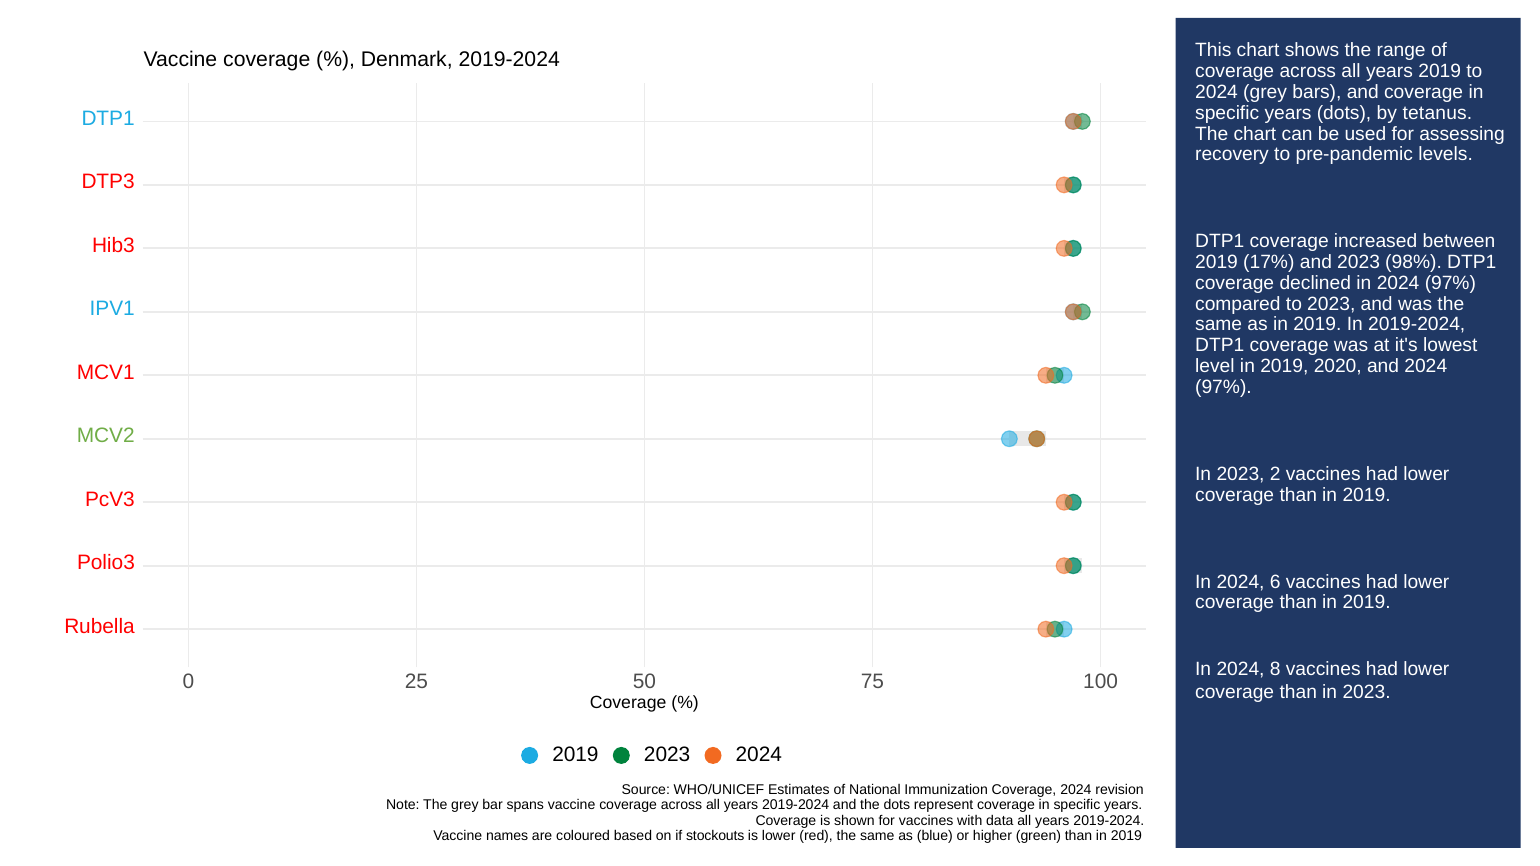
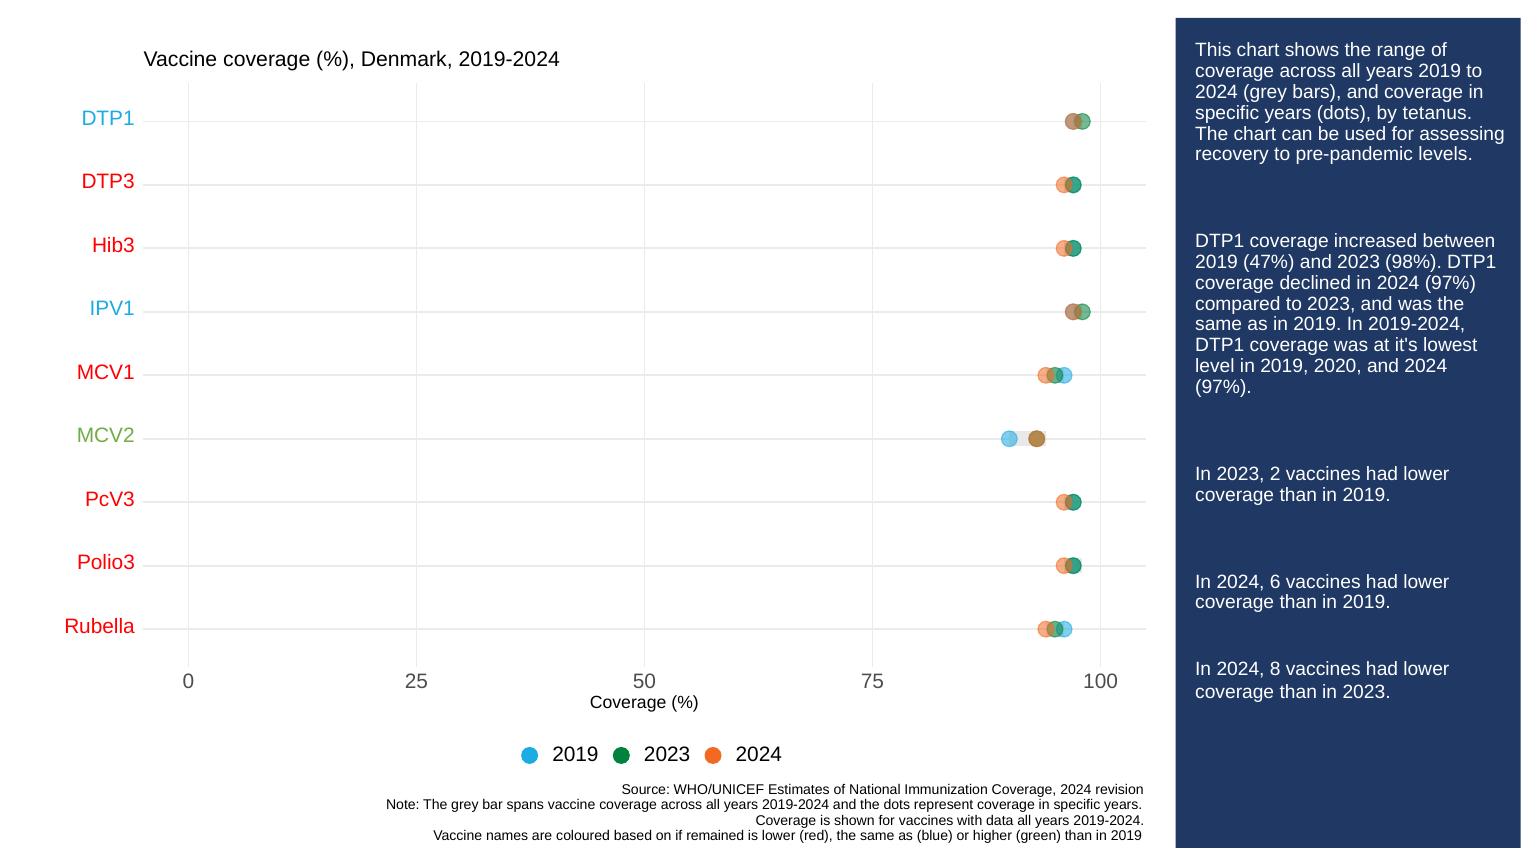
17%: 17% -> 47% (1269, 262)
stockouts: stockouts -> remained (715, 836)
